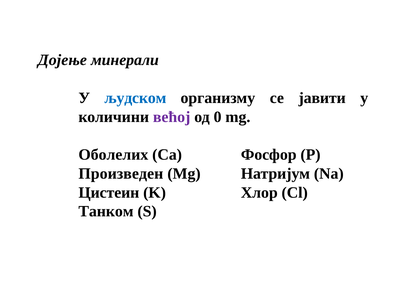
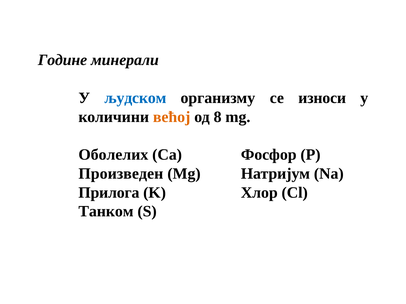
Дојење: Дојење -> Године (62, 60)
јавити: јавити -> износи (322, 98)
већој colour: purple -> orange (172, 117)
0: 0 -> 8 (218, 117)
Цистеин: Цистеин -> Прилога (109, 193)
